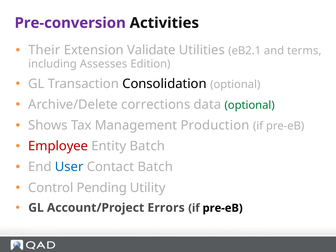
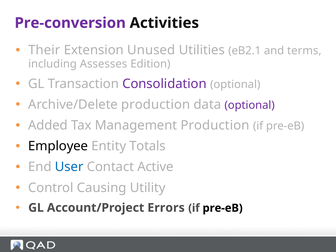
Validate: Validate -> Unused (151, 50)
Consolidation colour: black -> purple (164, 84)
Archive/Delete corrections: corrections -> production (156, 105)
optional colour: green -> purple (250, 105)
Shows: Shows -> Added (48, 125)
Employee colour: red -> black (58, 146)
Entity Batch: Batch -> Totals (147, 146)
Contact Batch: Batch -> Active (155, 167)
Pending: Pending -> Causing (102, 188)
